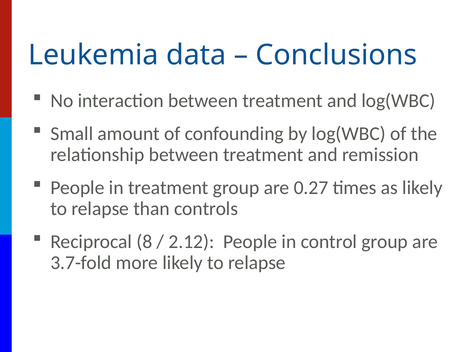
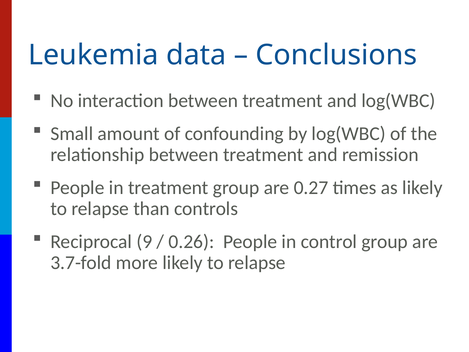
8: 8 -> 9 (144, 241)
2.12: 2.12 -> 0.26 (191, 241)
